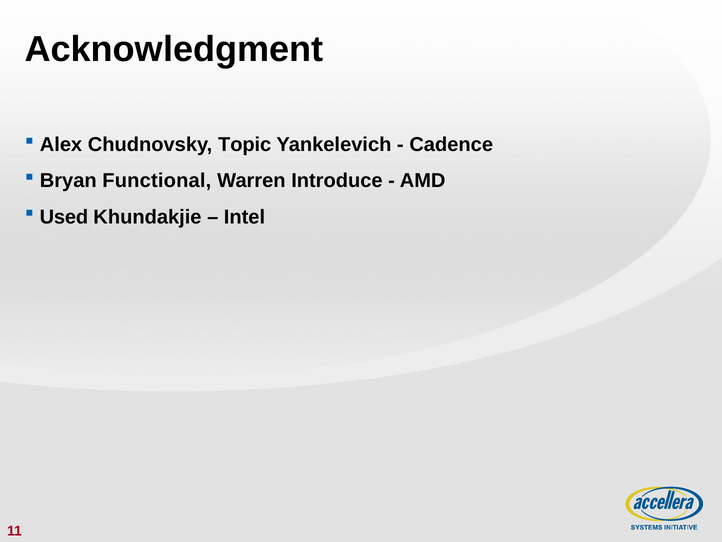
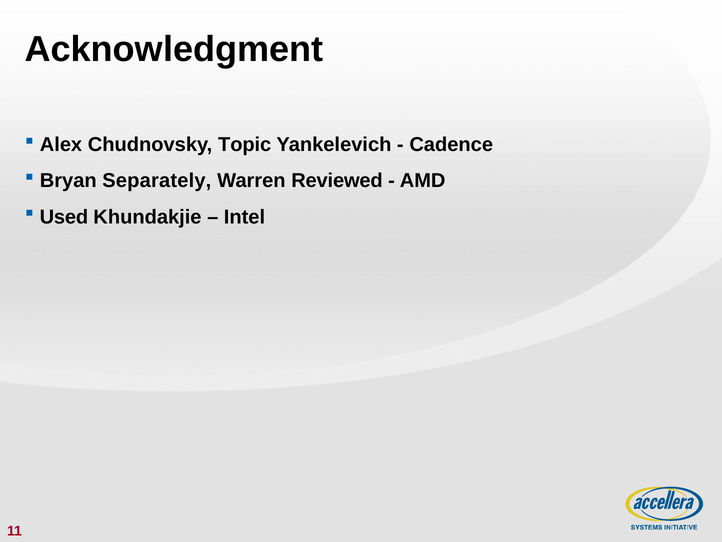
Functional: Functional -> Separately (157, 181)
Introduce: Introduce -> Reviewed (337, 181)
